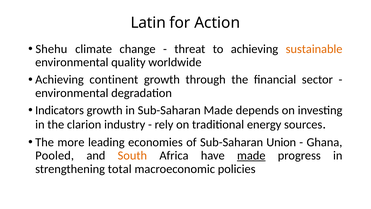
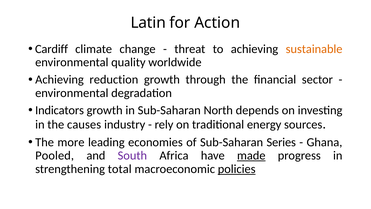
Shehu: Shehu -> Cardiff (52, 49)
continent: continent -> reduction (114, 80)
Sub-Saharan Made: Made -> North (218, 110)
clarion: clarion -> causes (84, 124)
Union: Union -> Series (281, 142)
South colour: orange -> purple (132, 155)
policies underline: none -> present (237, 169)
